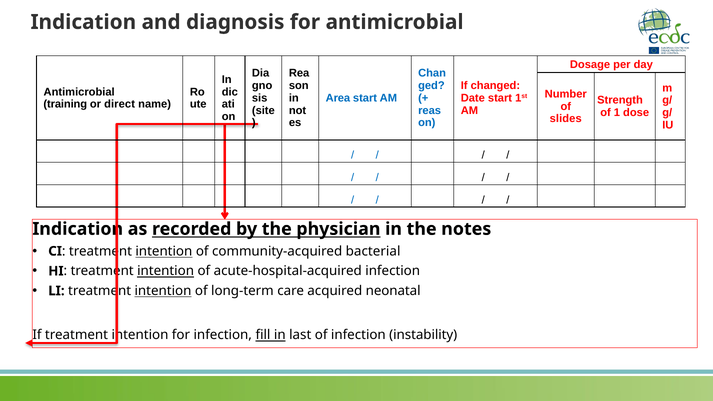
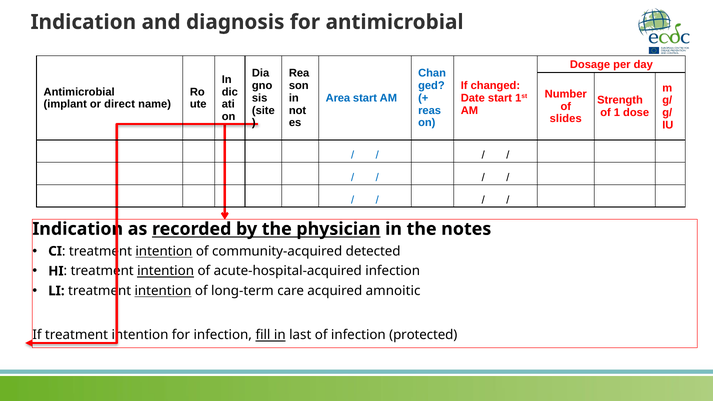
training: training -> implant (65, 104)
bacterial: bacterial -> detected (373, 251)
neonatal: neonatal -> amnoitic (393, 291)
instability: instability -> protected (423, 335)
